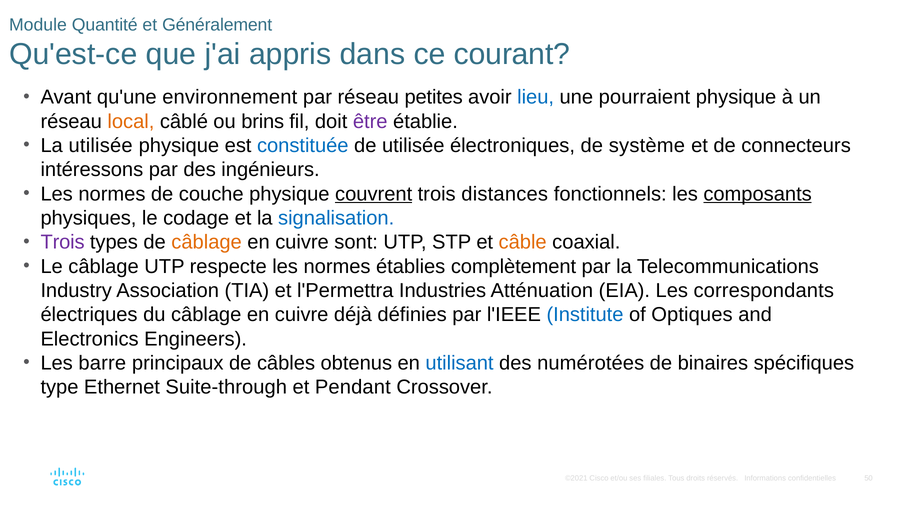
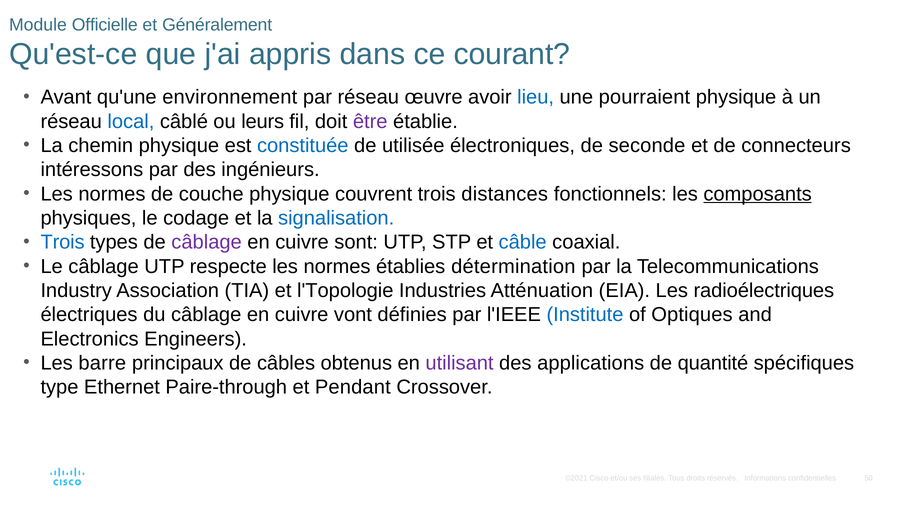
Quantité: Quantité -> Officielle (105, 25)
petites: petites -> œuvre (434, 97)
local colour: orange -> blue (131, 121)
brins: brins -> leurs (263, 121)
La utilisée: utilisée -> chemin (101, 146)
système: système -> seconde (647, 146)
couvrent underline: present -> none (374, 194)
Trois colour: purple -> blue (63, 242)
câblage colour: orange -> purple (207, 242)
câble colour: orange -> blue (523, 242)
complètement: complètement -> détermination (513, 266)
l'Permettra: l'Permettra -> l'Topologie (345, 291)
correspondants: correspondants -> radioélectriques (764, 291)
déjà: déjà -> vont (353, 315)
utilisant colour: blue -> purple (460, 363)
numérotées: numérotées -> applications (591, 363)
binaires: binaires -> quantité (713, 363)
Suite-through: Suite-through -> Paire-through (226, 387)
